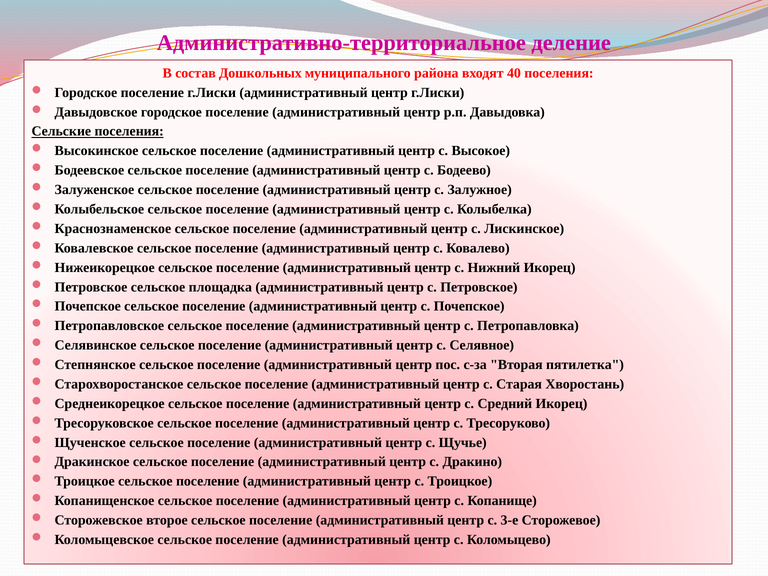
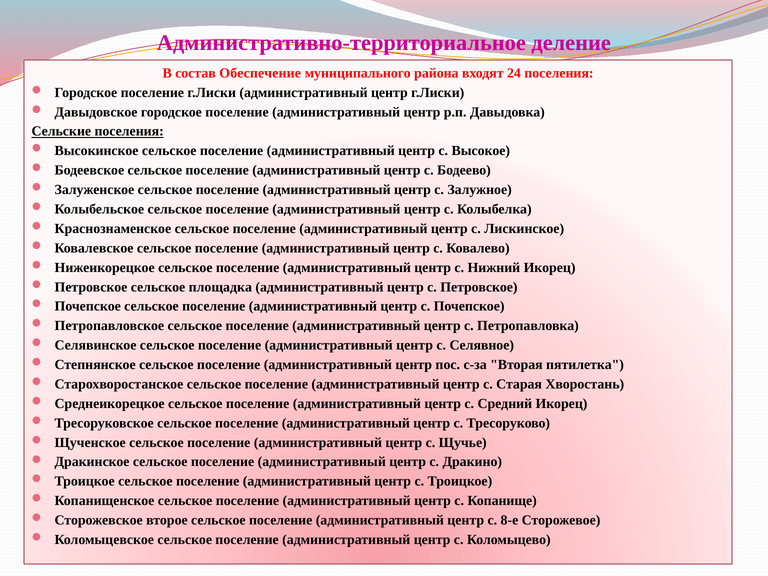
Дошкольных: Дошкольных -> Обеспечение (260, 73)
40: 40 -> 24 (514, 73)
3-е: 3-е -> 8-е (509, 520)
